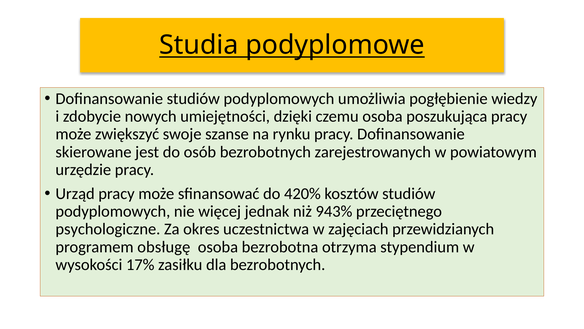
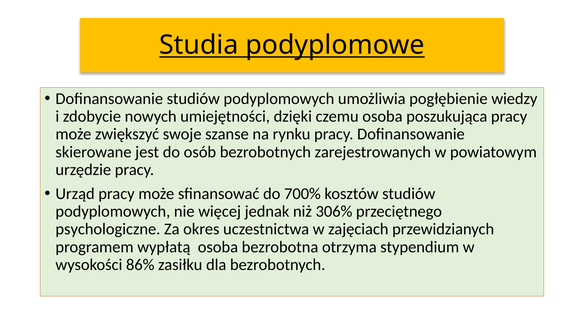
420%: 420% -> 700% (302, 193)
943%: 943% -> 306% (334, 211)
obsługę: obsługę -> wypłatą (164, 247)
17%: 17% -> 86% (140, 264)
